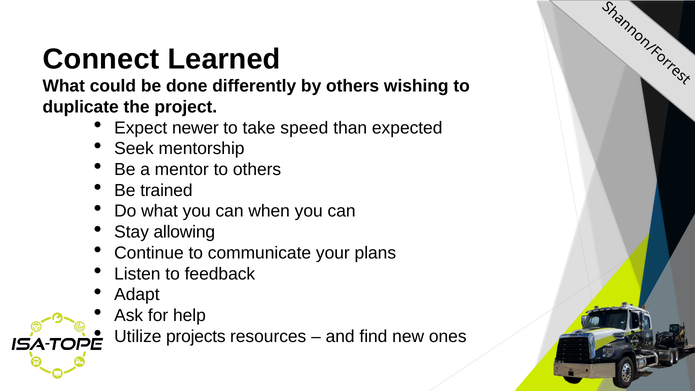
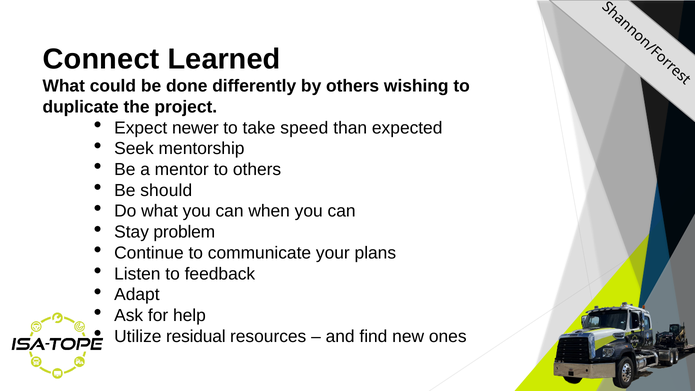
trained: trained -> should (166, 190)
allowing: allowing -> problem (184, 232)
projects: projects -> residual (196, 336)
